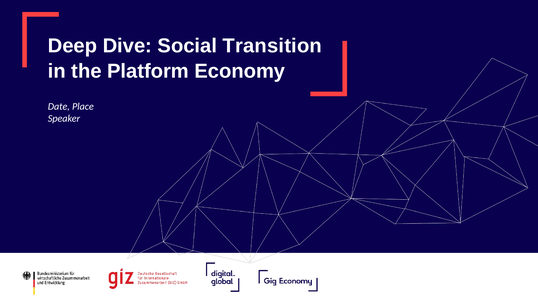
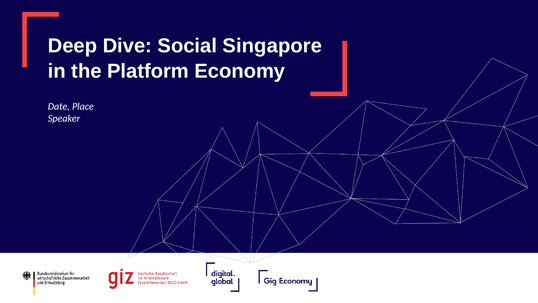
Transition: Transition -> Singapore (272, 46)
